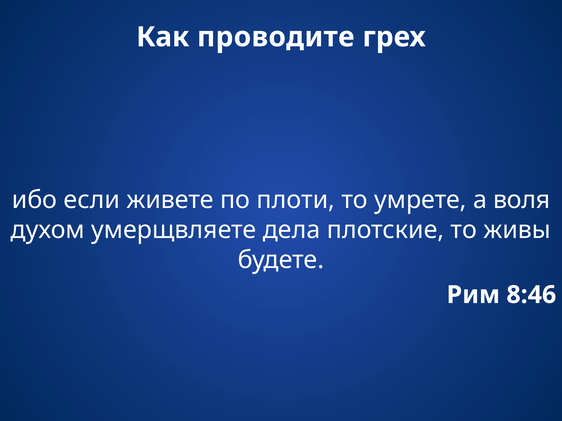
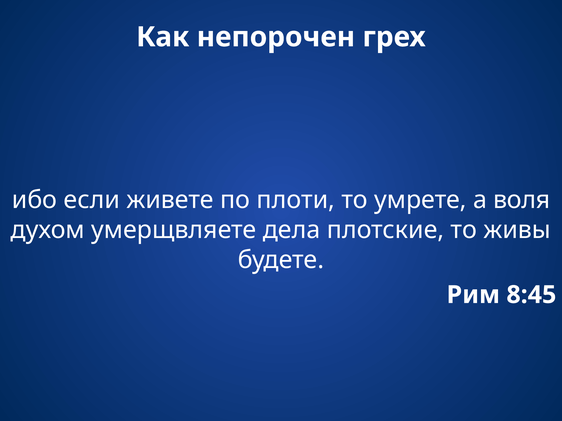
проводите: проводите -> непорочен (276, 37)
8:46: 8:46 -> 8:45 (531, 295)
